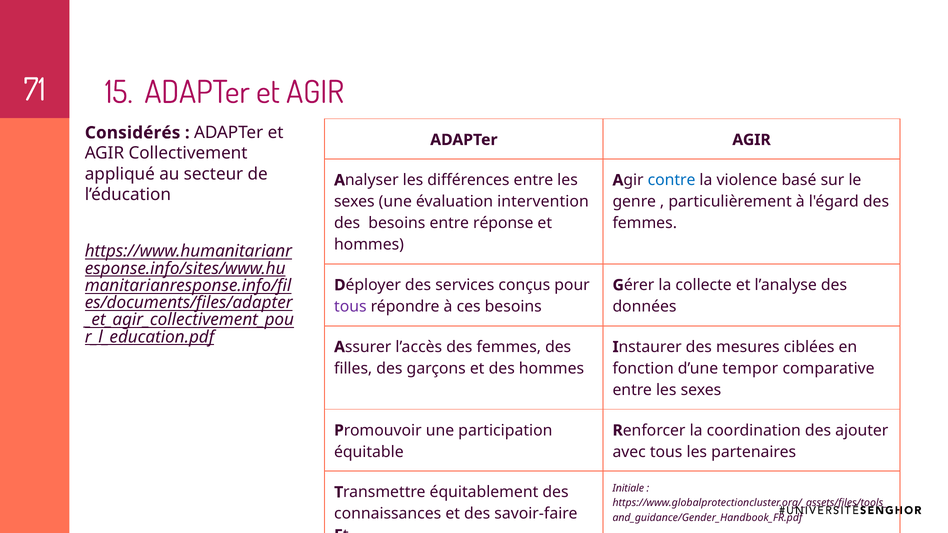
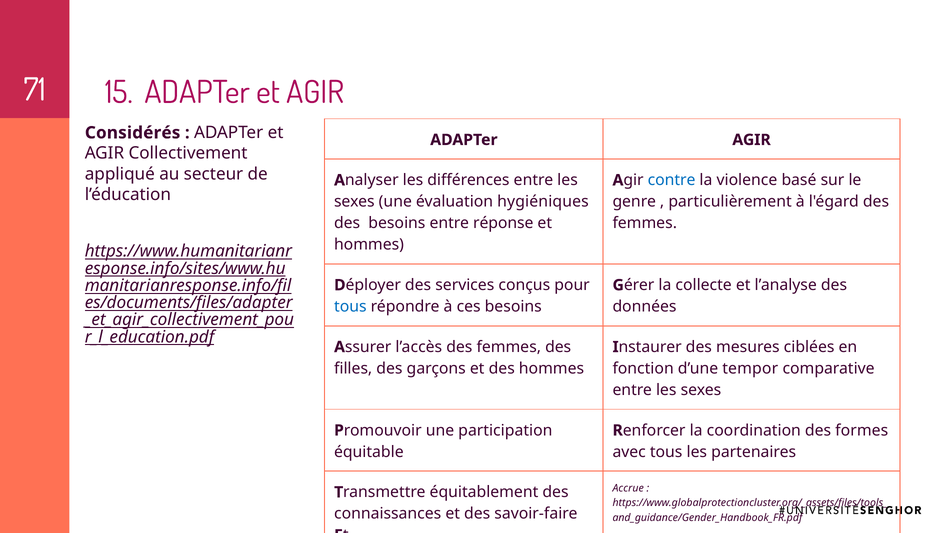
intervention: intervention -> hygiéniques (543, 202)
tous colour: purple -> blue (350, 307)
ajouter: ajouter -> formes (862, 431)
Initiale: Initiale -> Accrue (628, 489)
